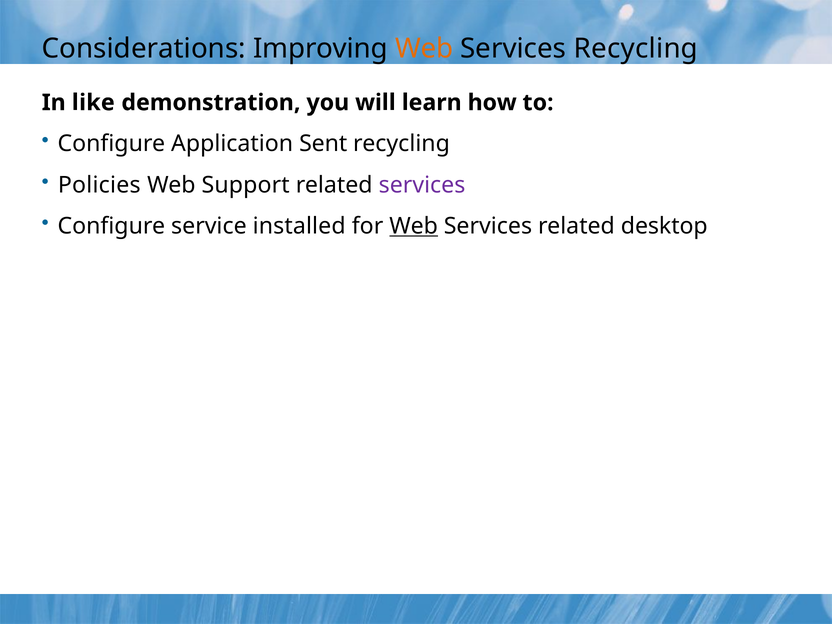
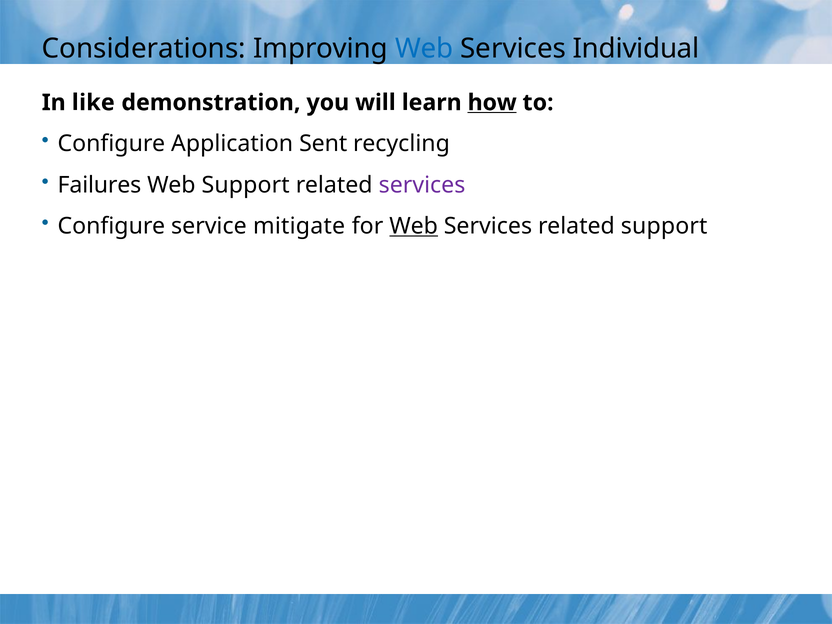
Web colour: orange -> blue (424, 48)
Services Recycling: Recycling -> Individual (636, 48)
how underline: none -> present (492, 103)
Policies: Policies -> Failures (99, 185)
installed: installed -> mitigate (299, 226)
related desktop: desktop -> support (664, 226)
